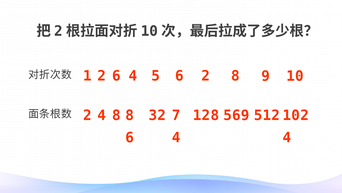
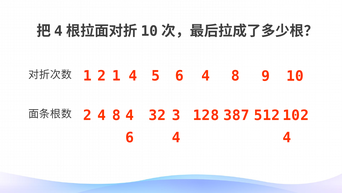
2: 2 -> 4 (58, 31)
2 6: 6 -> 1 (116, 76)
6 2: 2 -> 4 (206, 76)
8 8: 8 -> 4 (130, 115)
7: 7 -> 3 (176, 115)
569: 569 -> 387 (236, 115)
